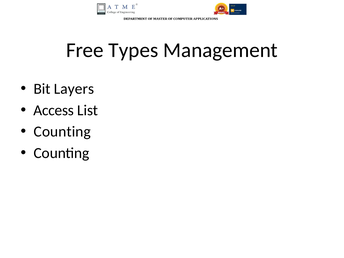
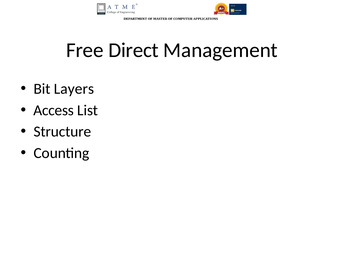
Types: Types -> Direct (134, 50)
Counting: Counting -> Structure (62, 132)
